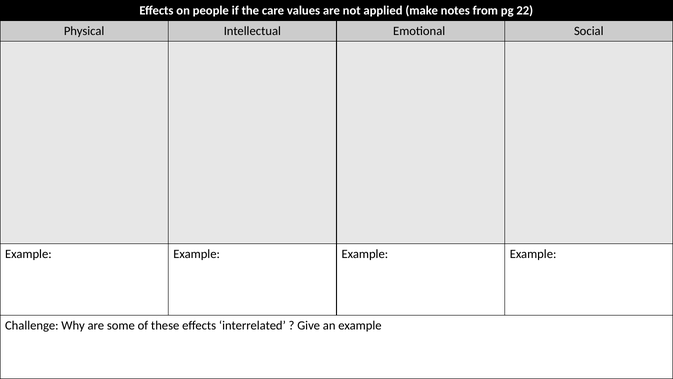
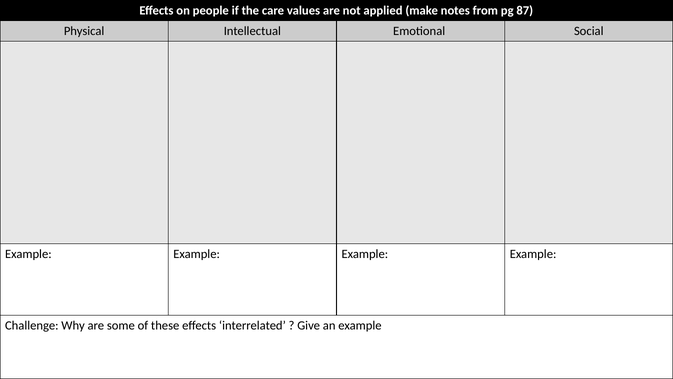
22: 22 -> 87 (525, 10)
